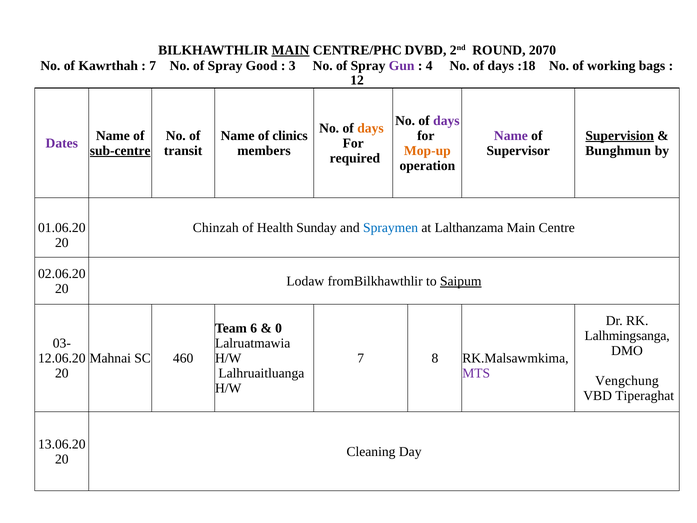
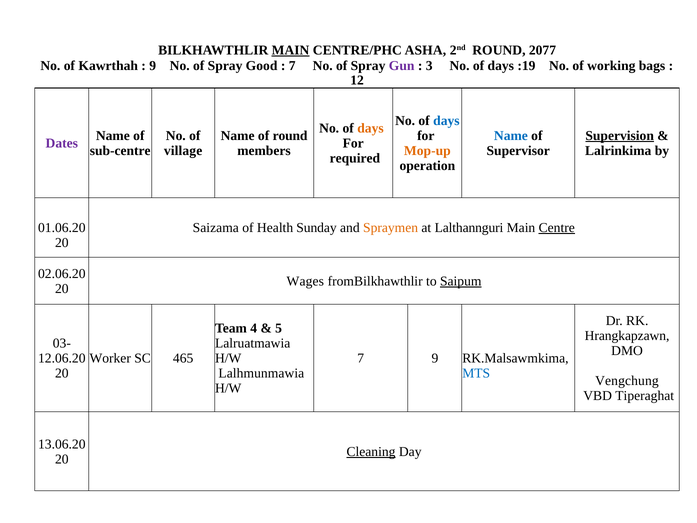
DVBD: DVBD -> ASHA (425, 50)
2070: 2070 -> 2077 (542, 50)
7: 7 -> 9 (153, 66)
3: 3 -> 7 (292, 66)
4: 4 -> 3 (429, 66)
:18: :18 -> :19 (526, 66)
days colour: purple -> blue (446, 121)
of clinics: clinics -> round (290, 136)
Name colour: purple -> blue (511, 136)
sub-centre underline: present -> none (120, 151)
transit: transit -> village (183, 151)
Bunghmun: Bunghmun -> Lalrinkima (618, 151)
Chinzah: Chinzah -> Saizama (216, 228)
Spraymen colour: blue -> orange (391, 228)
Lalthanzama: Lalthanzama -> Lalthannguri (469, 228)
Centre underline: none -> present (557, 228)
Lodaw: Lodaw -> Wages (305, 281)
6: 6 -> 4 (254, 328)
0: 0 -> 5 (279, 328)
Lalhmingsanga: Lalhmingsanga -> Hrangkapzawn (627, 336)
Mahnai: Mahnai -> Worker (110, 358)
460: 460 -> 465 (183, 358)
7 8: 8 -> 9 (435, 358)
Lalhruaitluanga: Lalhruaitluanga -> Lalhmunmawia (261, 373)
MTS colour: purple -> blue (476, 373)
Cleaning underline: none -> present (371, 451)
